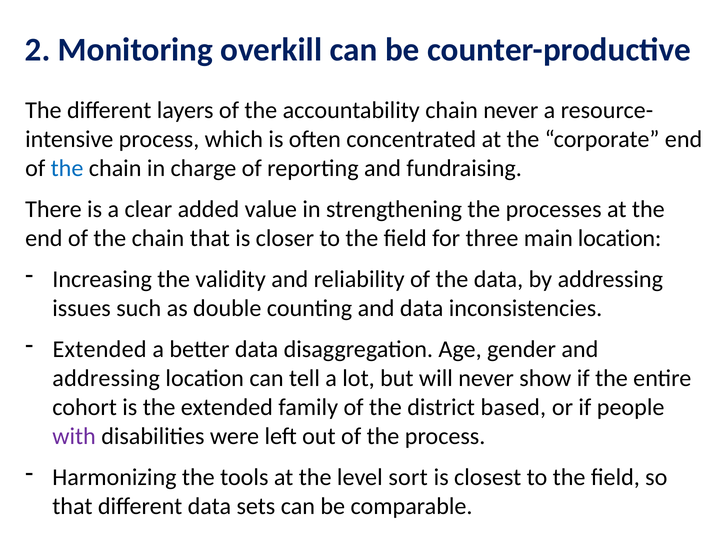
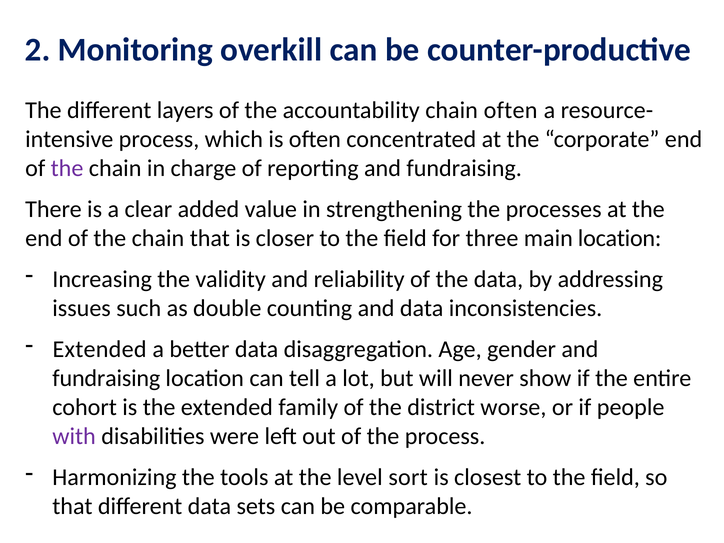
chain never: never -> often (511, 110)
the colour: blue -> purple (67, 168)
addressing: addressing -> fundraising (106, 378)
based: based -> worse (513, 407)
